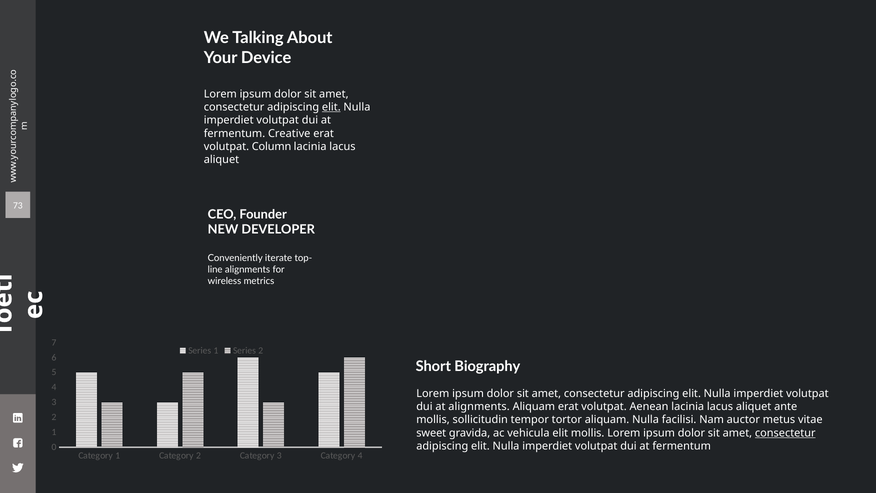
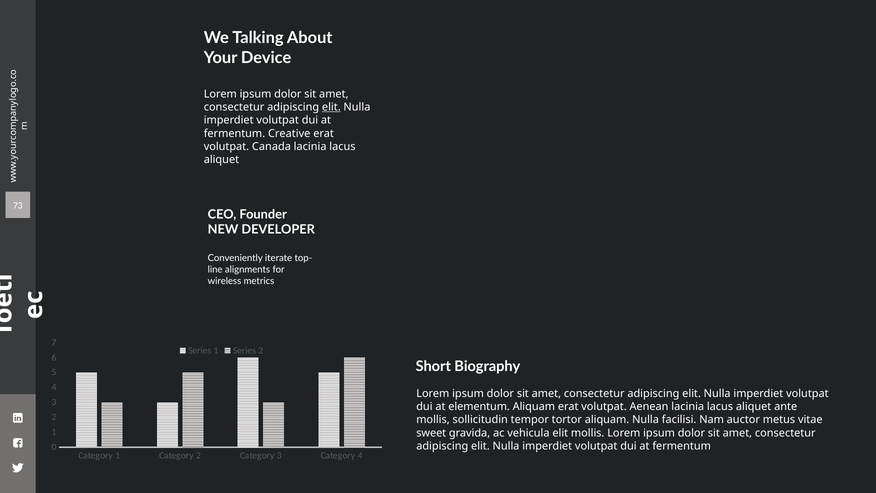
Column: Column -> Canada (271, 147)
at alignments: alignments -> elementum (479, 407)
consectetur underline: present -> none (785, 433)
